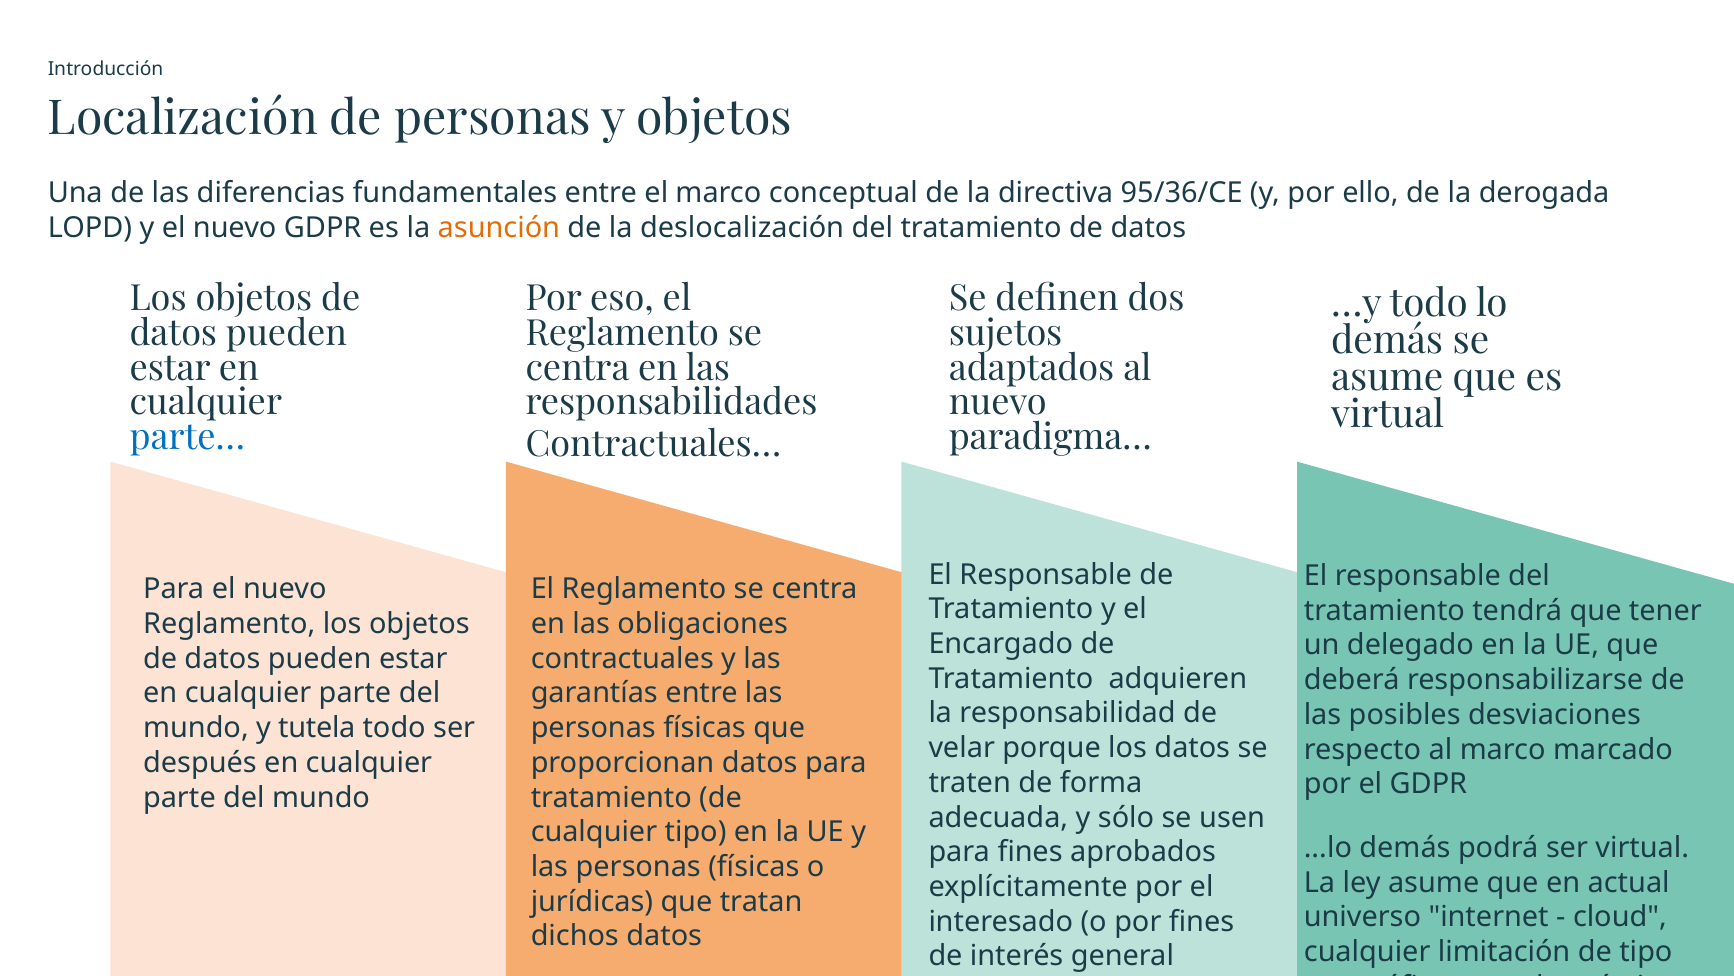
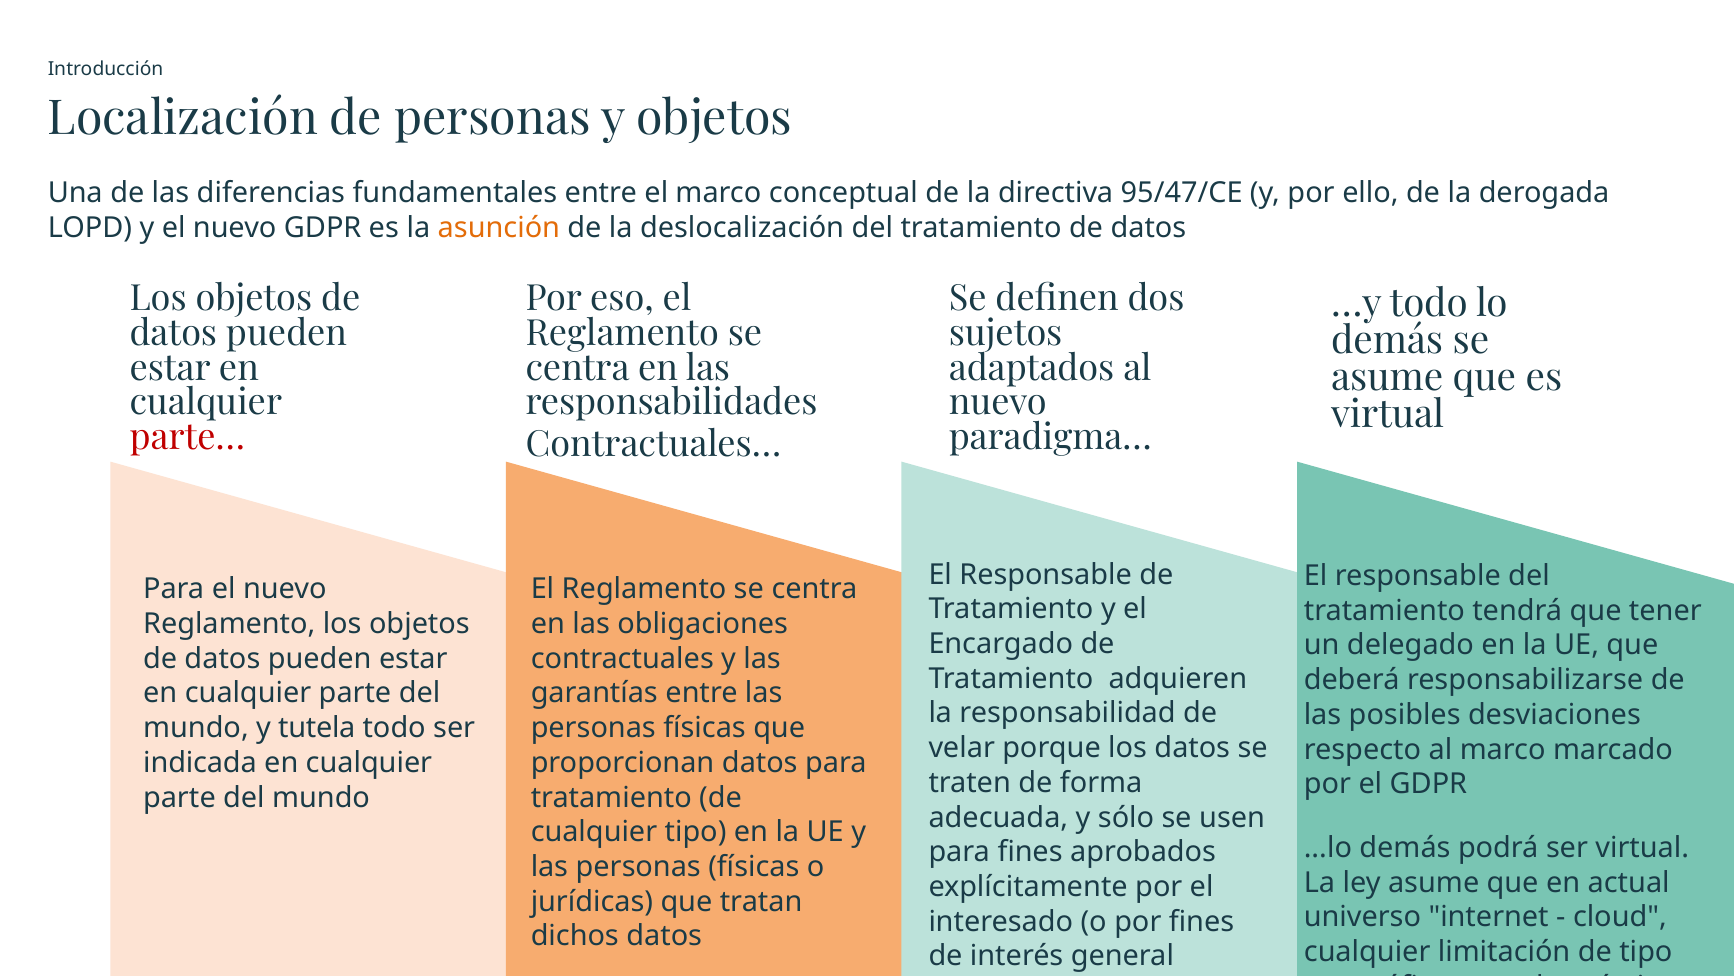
95/36/CE: 95/36/CE -> 95/47/CE (1182, 193)
parte… colour: blue -> red (187, 437)
después: después -> indicada (200, 762)
